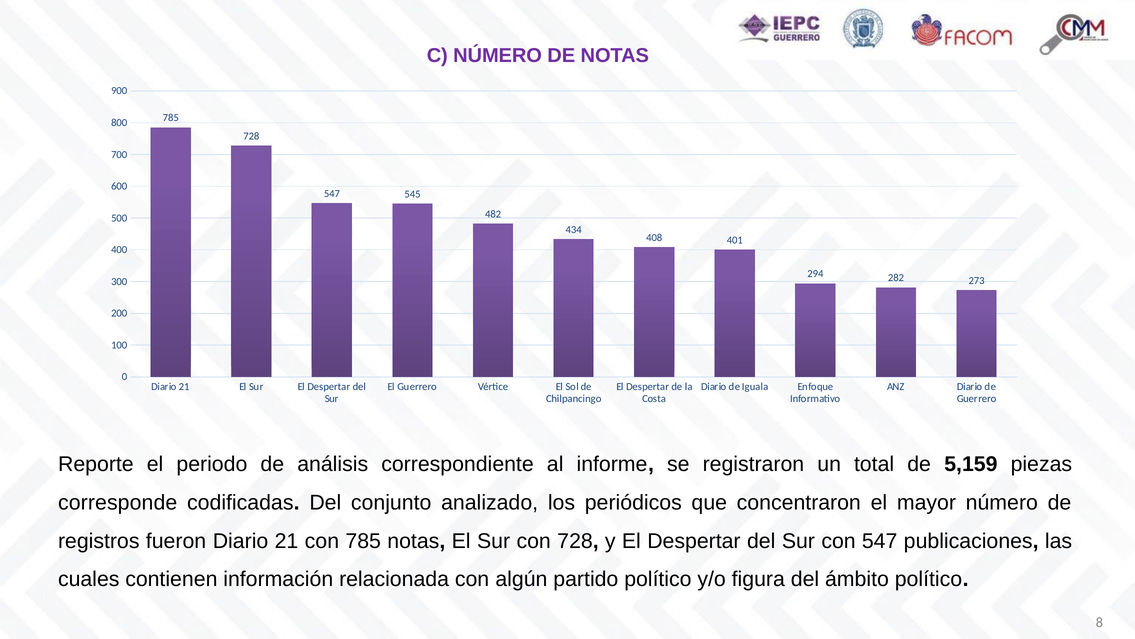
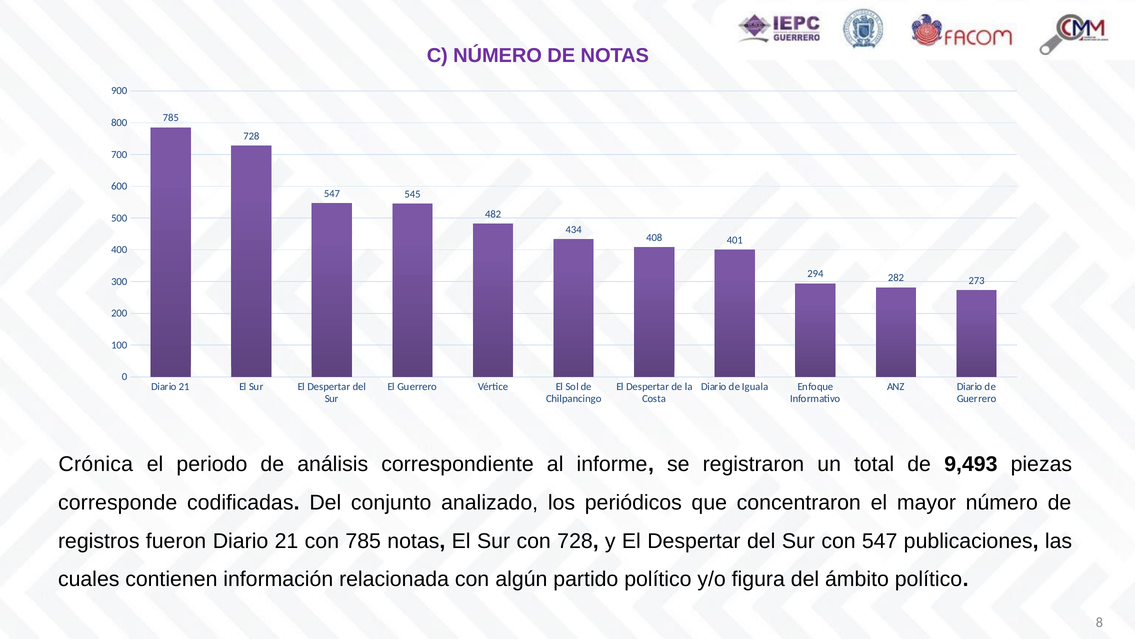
Reporte: Reporte -> Crónica (96, 464)
5,159: 5,159 -> 9,493 (971, 464)
